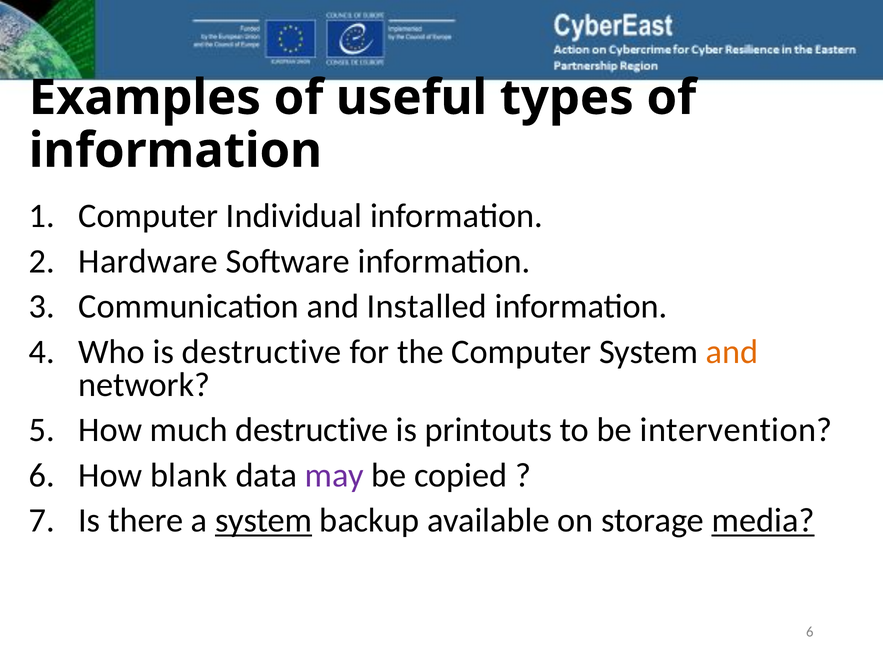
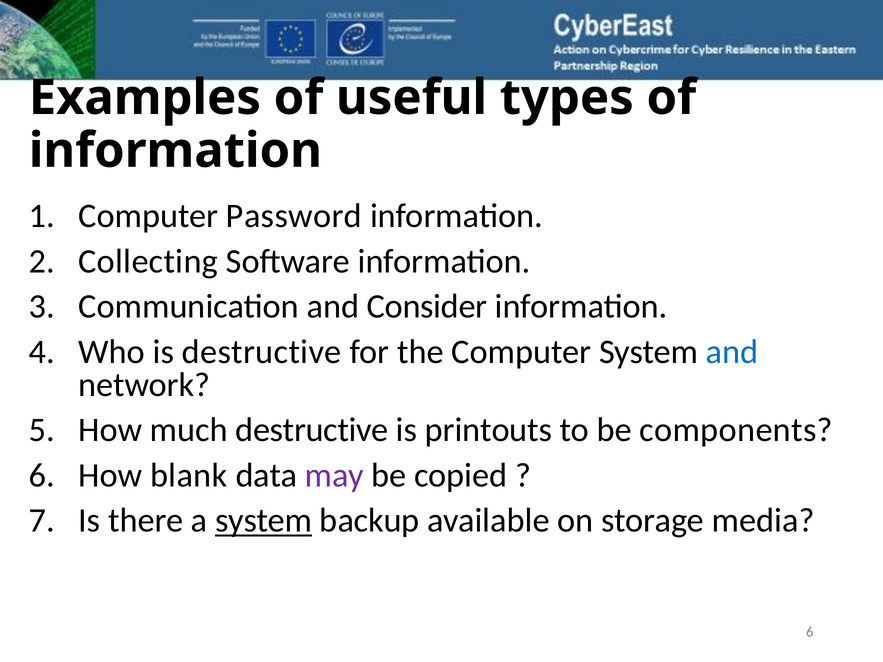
Individual: Individual -> Password (294, 216)
Hardware: Hardware -> Collecting (148, 261)
Installed: Installed -> Consider (427, 307)
and colour: orange -> blue (732, 352)
intervention: intervention -> components (736, 430)
media underline: present -> none (763, 521)
